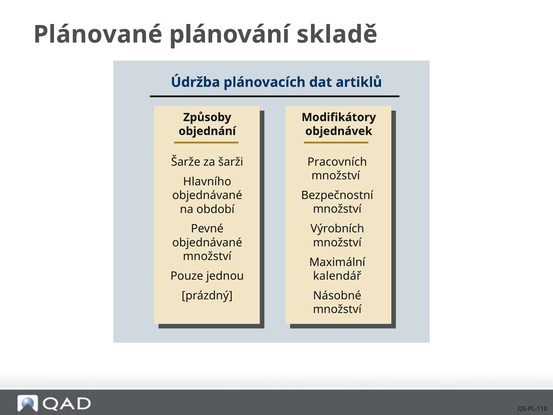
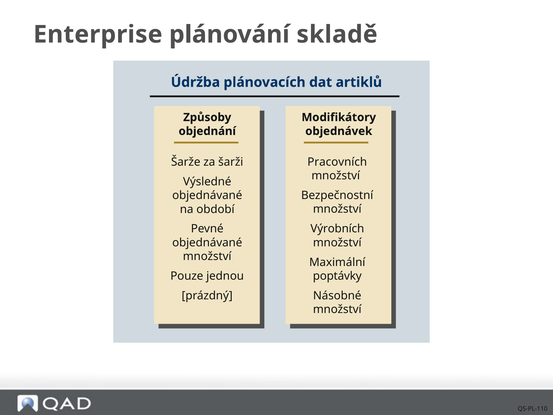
Plánované: Plánované -> Enterprise (98, 34)
Hlavního: Hlavního -> Výsledné (207, 181)
kalendář: kalendář -> poptávky (337, 276)
